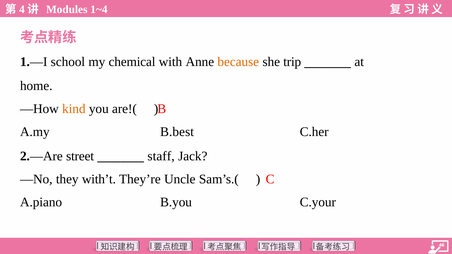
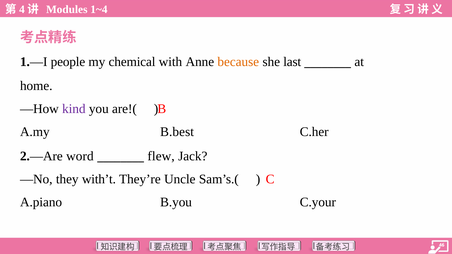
school: school -> people (68, 62)
trip: trip -> last (292, 62)
kind colour: orange -> purple (74, 109)
street: street -> word (80, 156)
staff: staff -> flew (161, 156)
